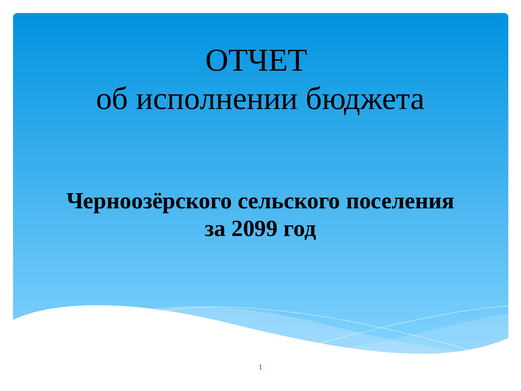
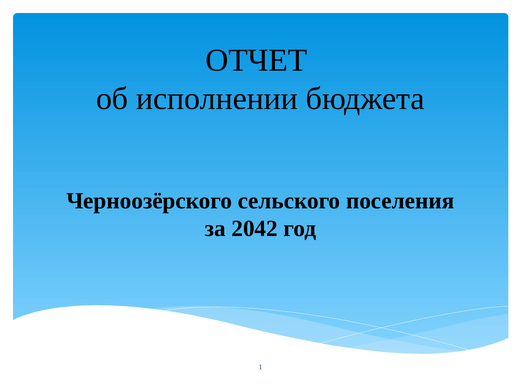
2099: 2099 -> 2042 (255, 228)
